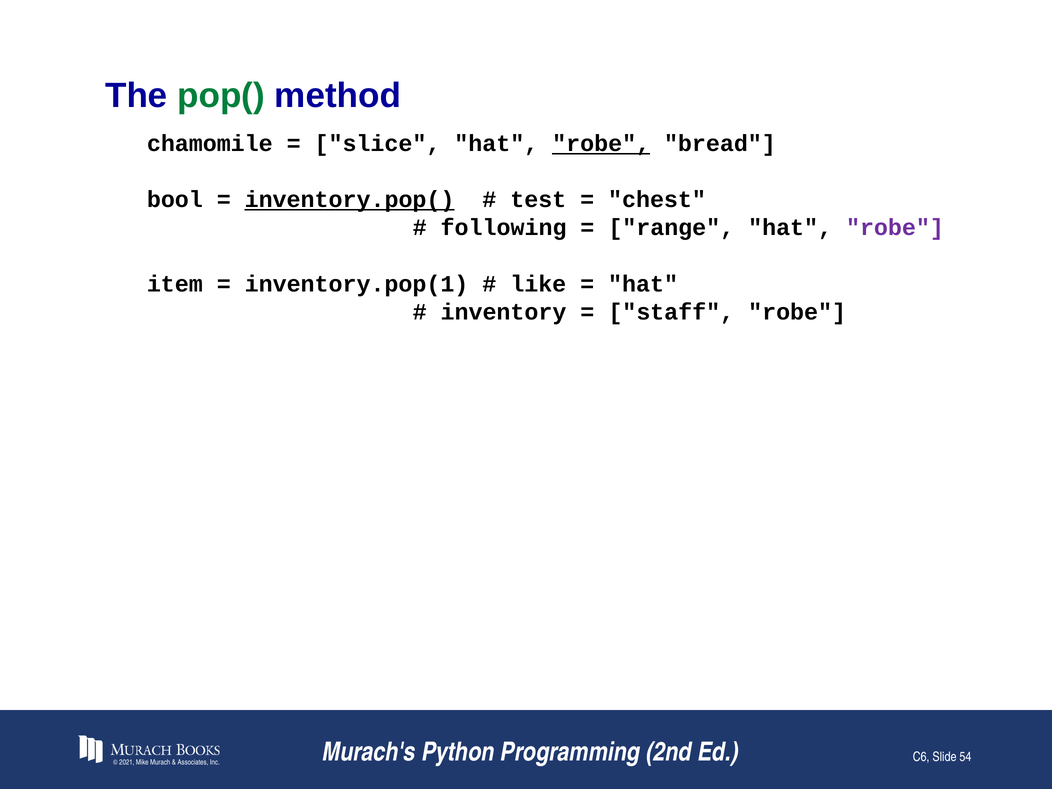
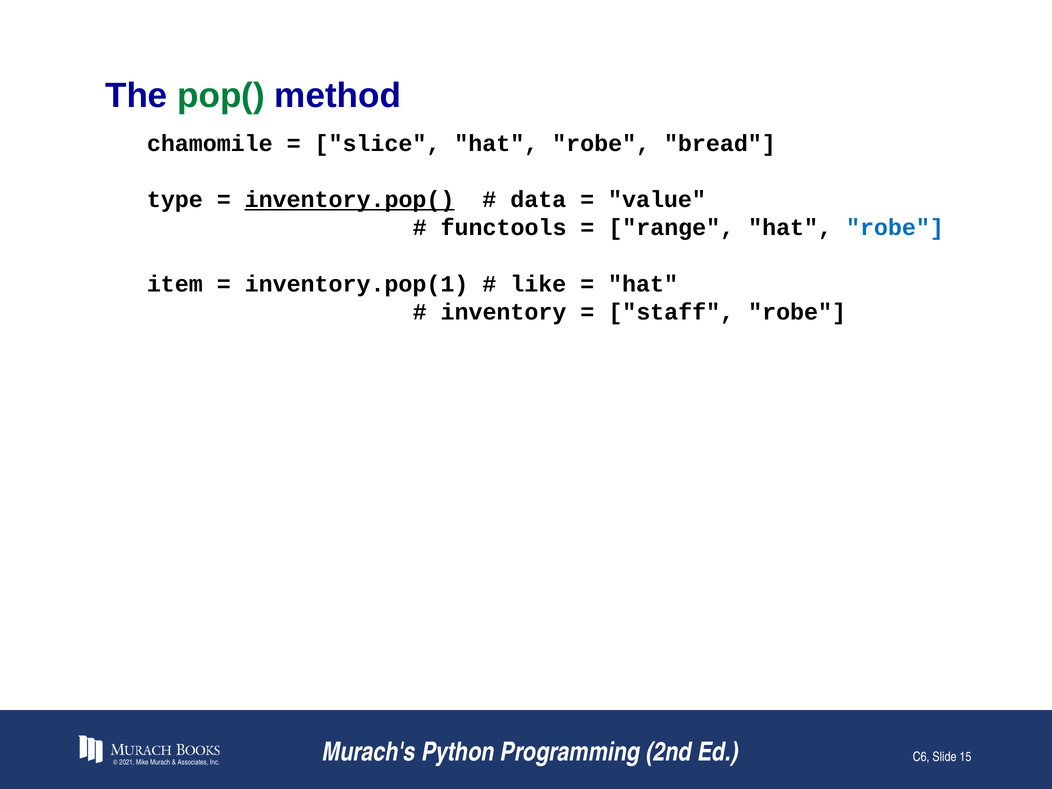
robe underline: present -> none (601, 144)
bool: bool -> type (175, 200)
test: test -> data (538, 200)
chest: chest -> value (657, 200)
following: following -> functools (504, 228)
robe colour: purple -> blue (895, 228)
54: 54 -> 15 (965, 757)
